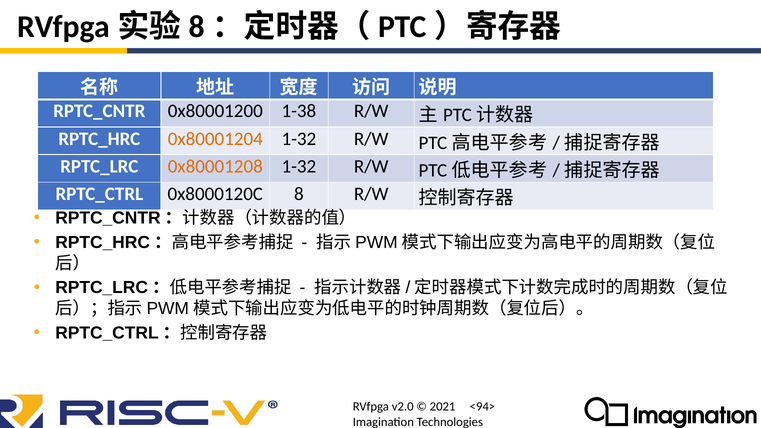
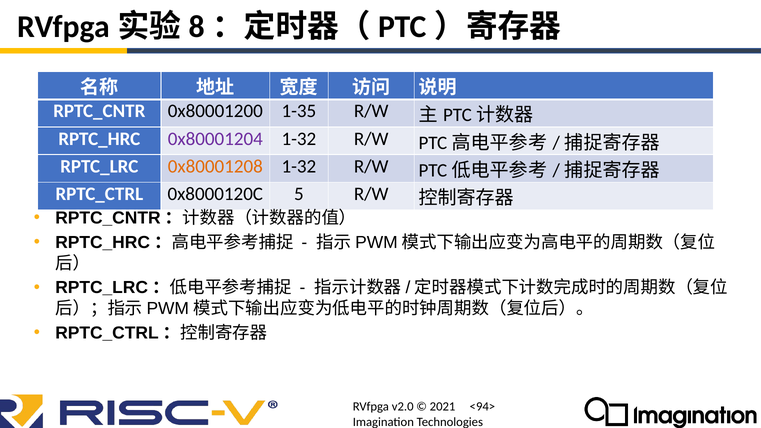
1-38: 1-38 -> 1-35 (299, 111)
0x80001204 colour: orange -> purple (215, 139)
8: 8 -> 5 (299, 194)
